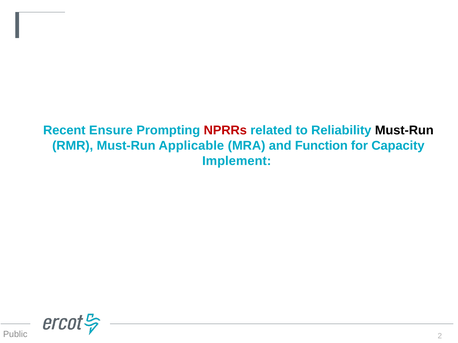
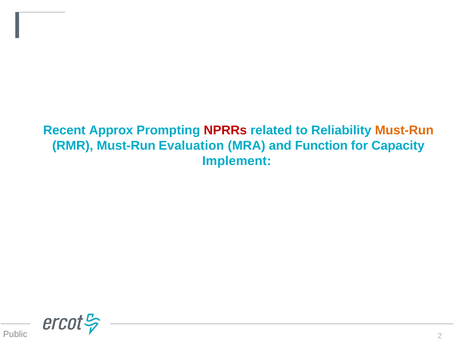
Ensure: Ensure -> Approx (111, 131)
Must-Run colour: black -> orange (404, 131)
Applicable: Applicable -> Evaluation (191, 146)
